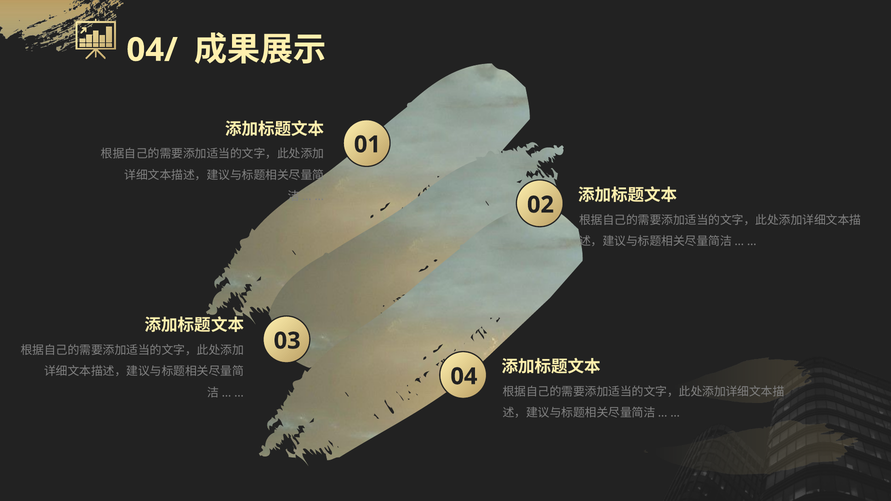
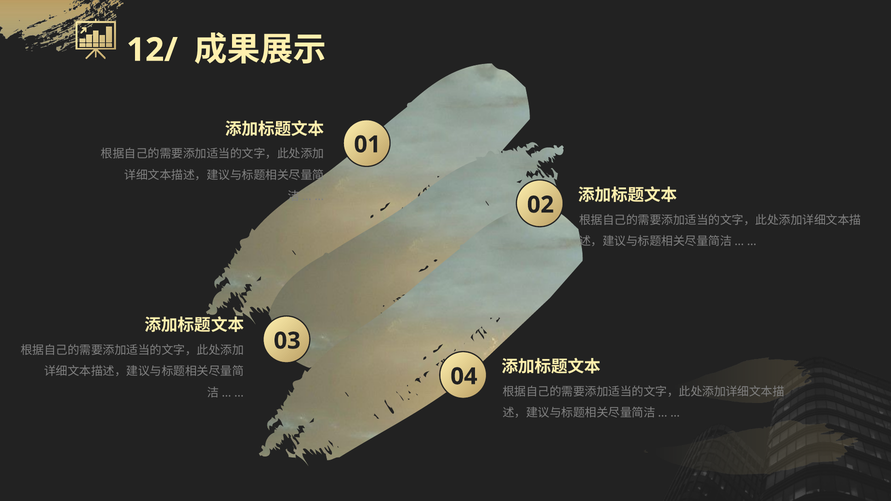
04/: 04/ -> 12/ (152, 50)
